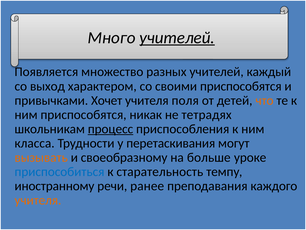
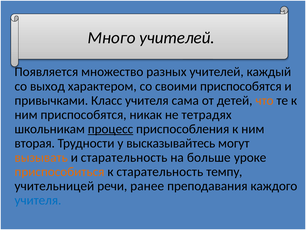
учителей underline: present -> none (177, 38)
Хочет: Хочет -> Класс (107, 100)
поля: поля -> сама (185, 100)
класса: класса -> вторая (35, 143)
перетаскивания: перетаскивания -> высказывайтесь (171, 143)
и своеобразному: своеобразному -> старательность (124, 157)
приспособиться colour: blue -> orange (59, 171)
иностранному: иностранному -> учительницей (54, 186)
учителя colour: orange -> blue (38, 200)
